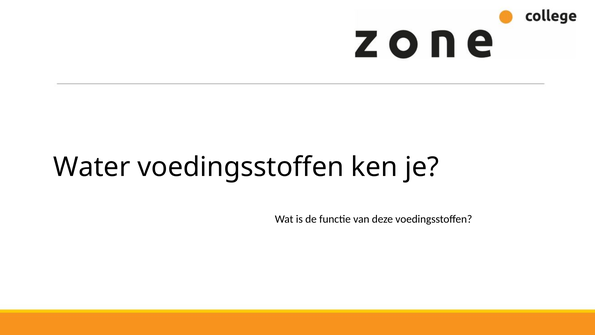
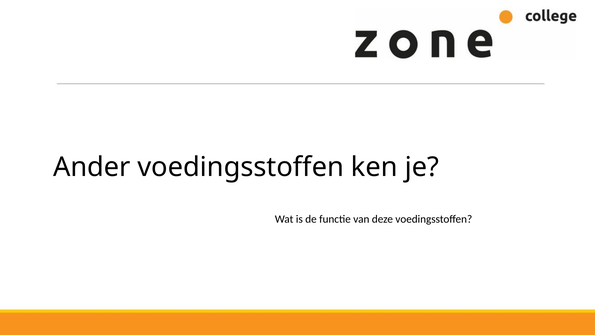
Water: Water -> Ander (92, 167)
